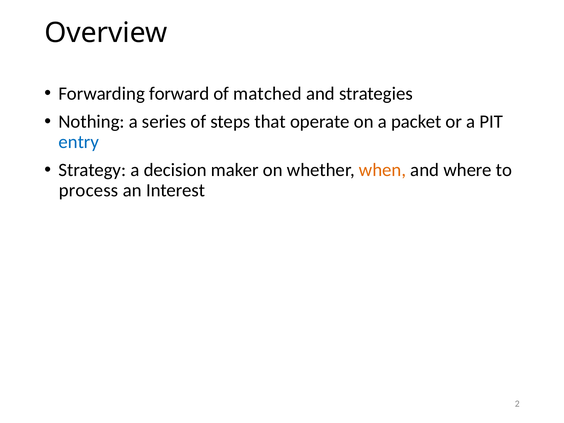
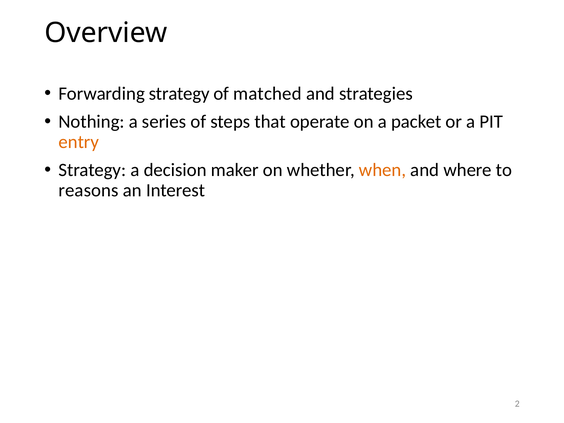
Forwarding forward: forward -> strategy (179, 93)
entry colour: blue -> orange (79, 142)
process: process -> reasons (89, 190)
